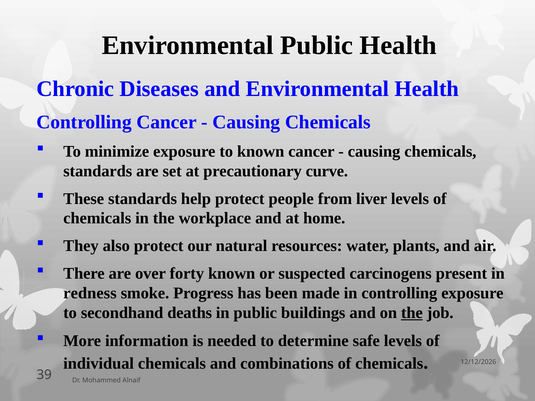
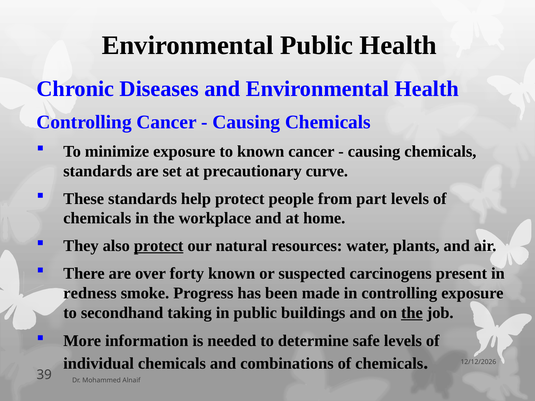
liver: liver -> part (371, 199)
protect underline: none -> present (159, 246)
deaths: deaths -> taking (190, 313)
